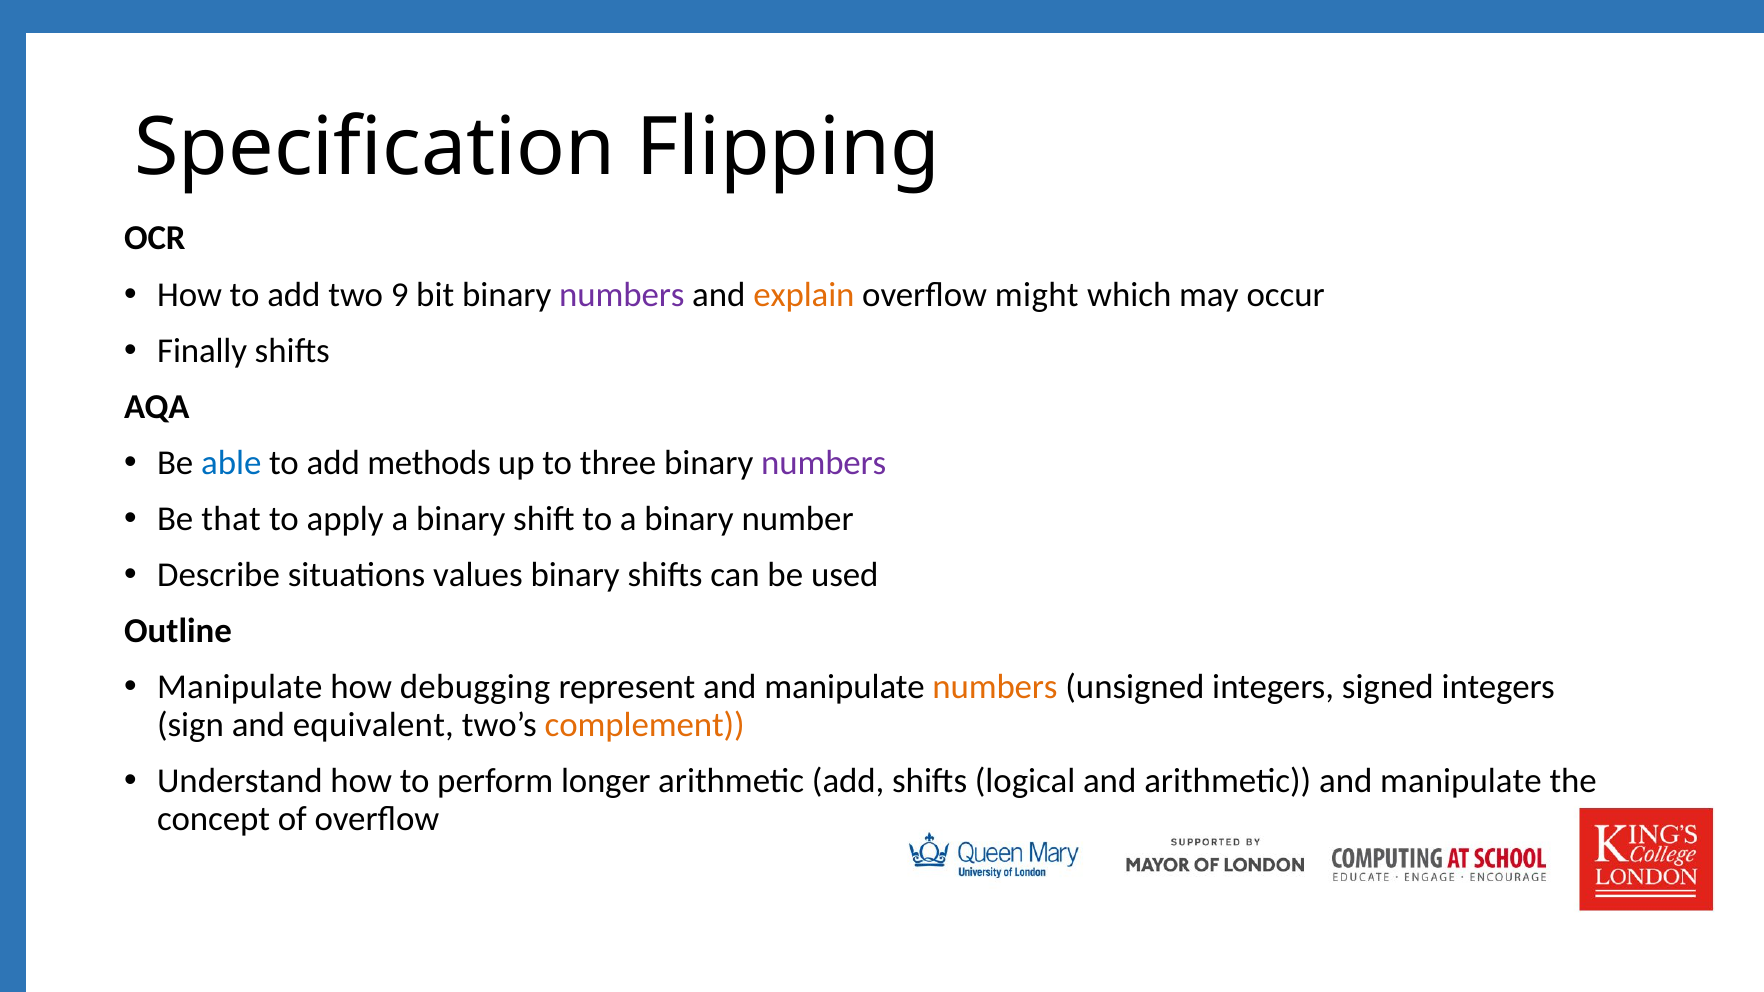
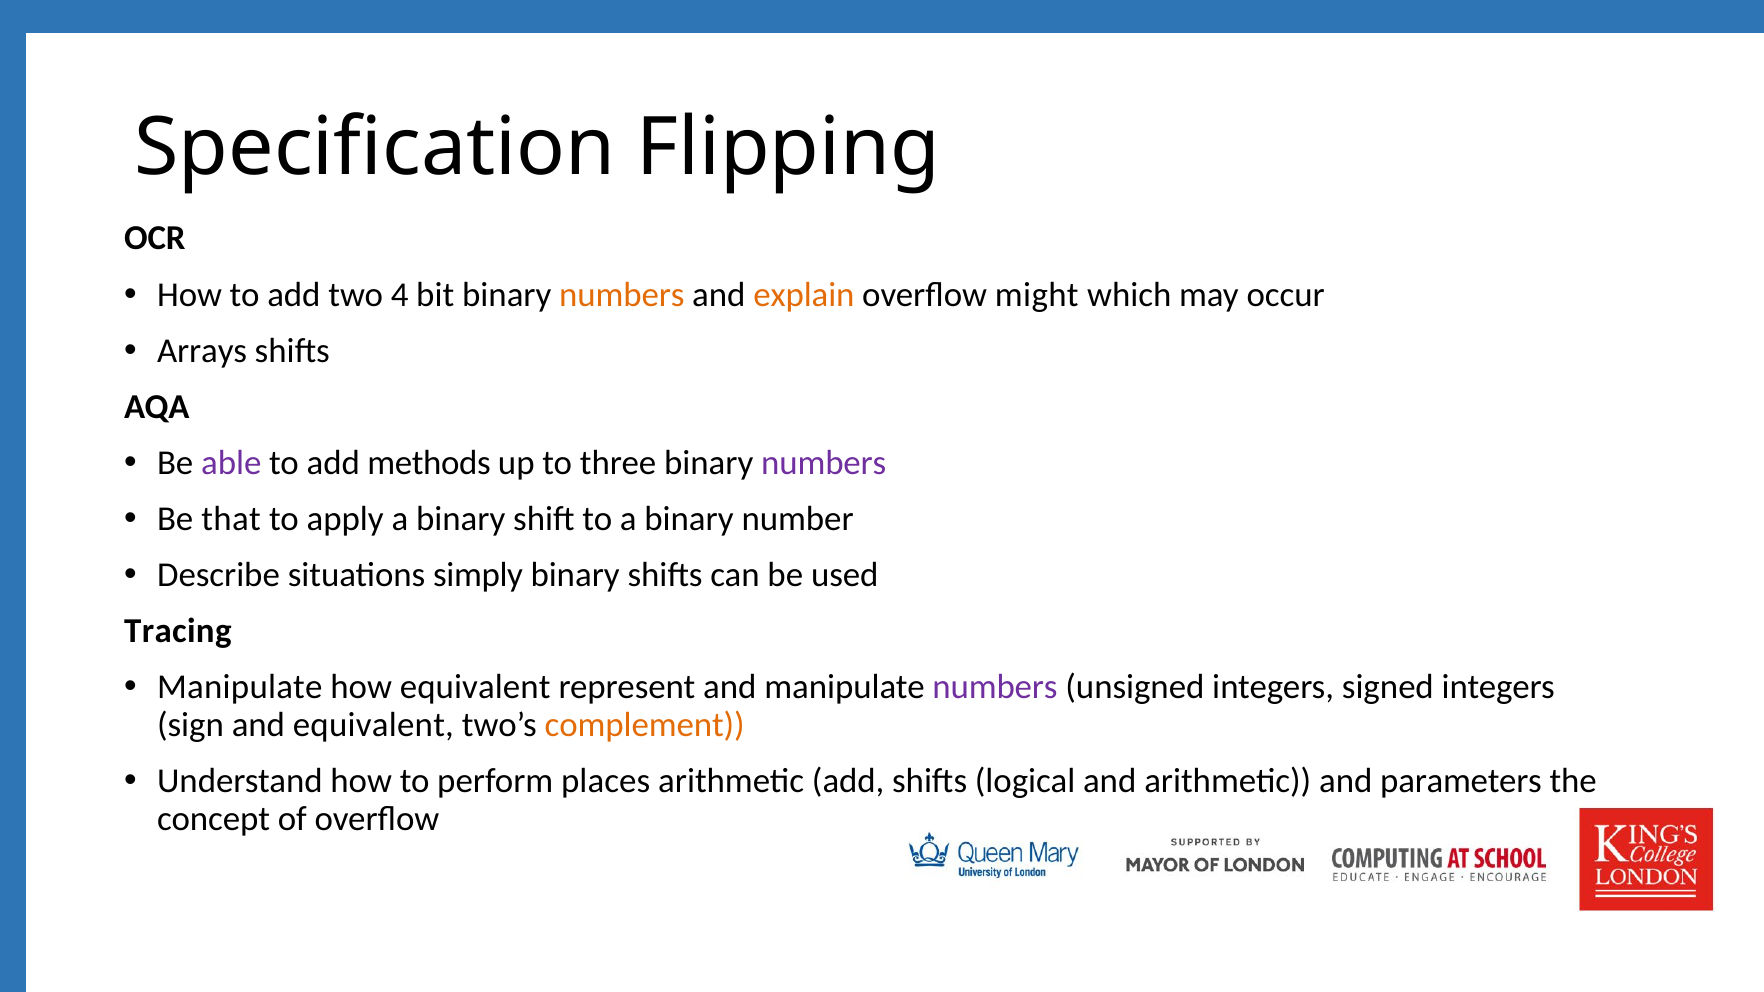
9: 9 -> 4 (400, 295)
numbers colour: purple -> orange (622, 295)
Finally: Finally -> Arrays (202, 351)
able colour: blue -> purple (231, 463)
values: values -> simply (478, 575)
Outline: Outline -> Tracing (178, 631)
how debugging: debugging -> equivalent (475, 687)
numbers colour: orange -> purple (995, 687)
longer: longer -> places (606, 781)
arithmetic and manipulate: manipulate -> parameters (1461, 781)
